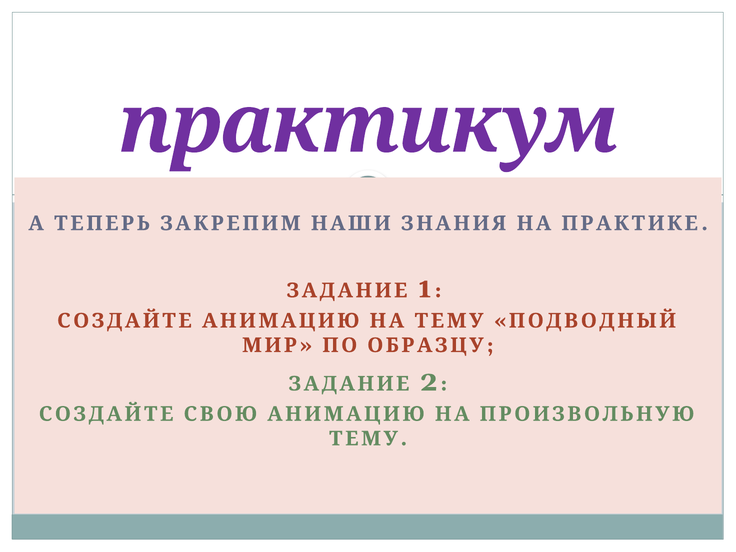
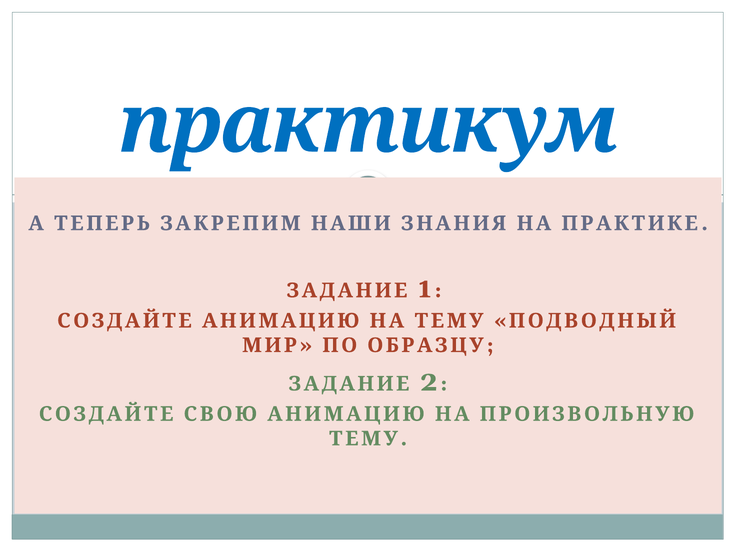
практикум colour: purple -> blue (368, 125)
